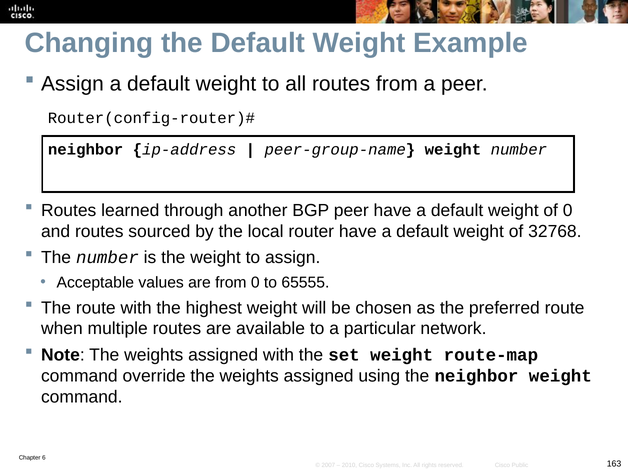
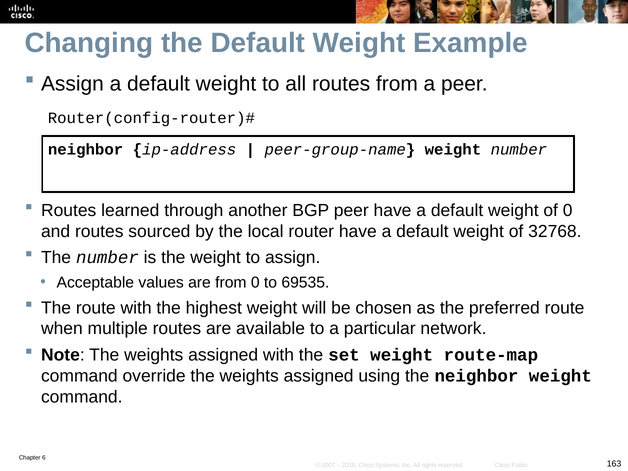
65555: 65555 -> 69535 (305, 283)
